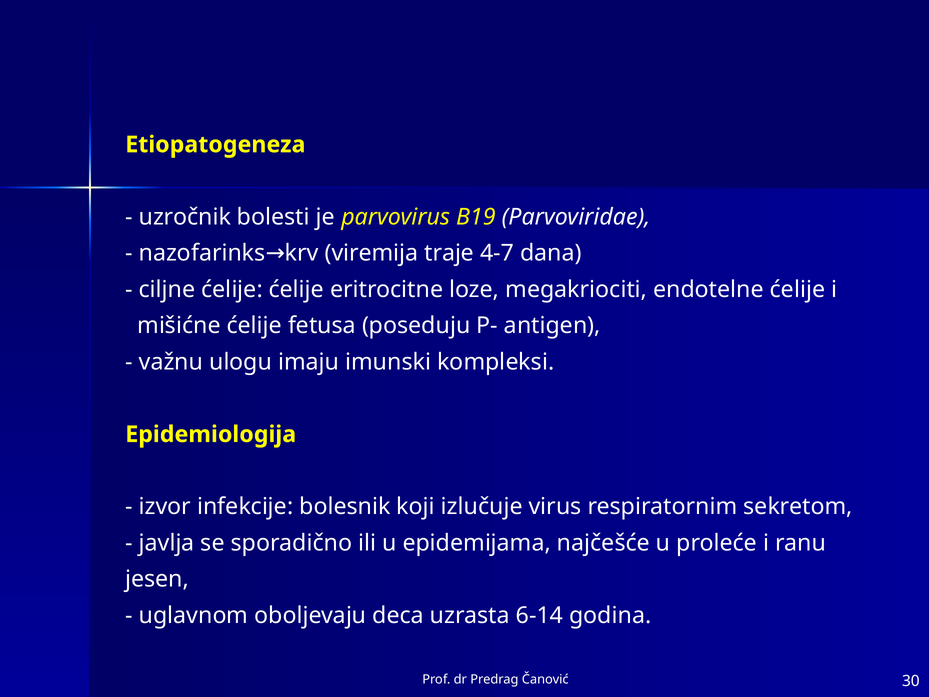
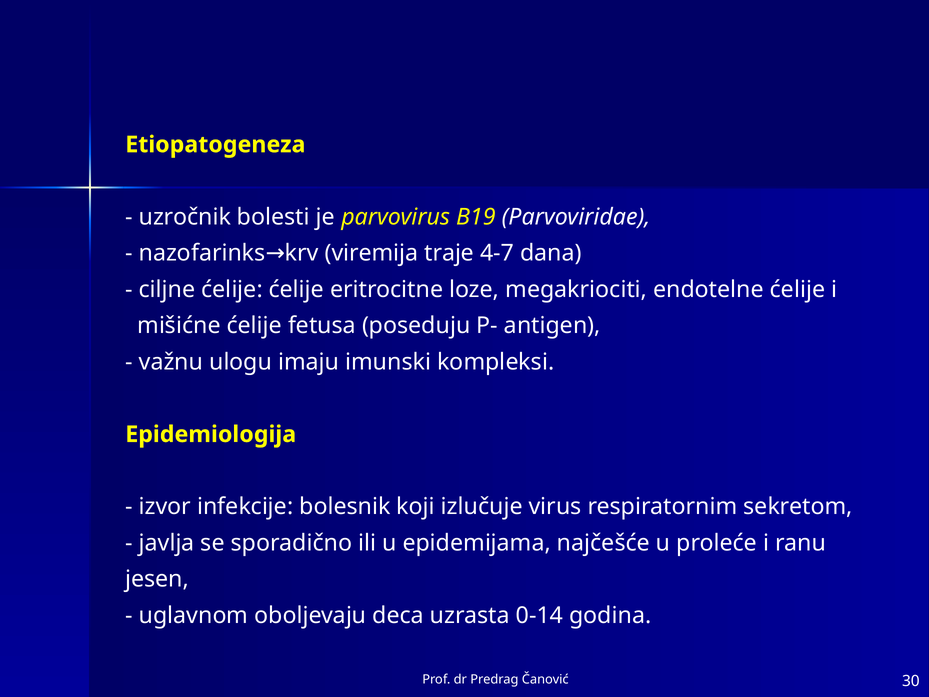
6-14: 6-14 -> 0-14 (539, 615)
